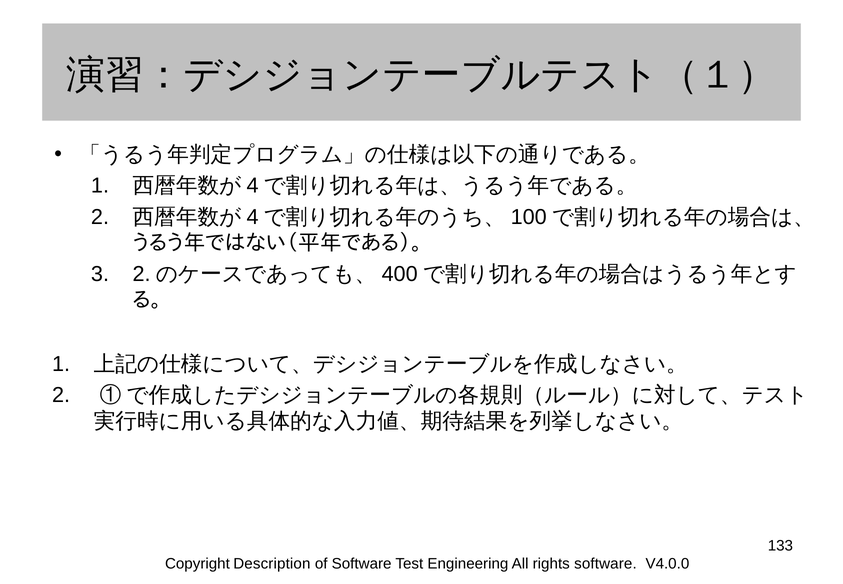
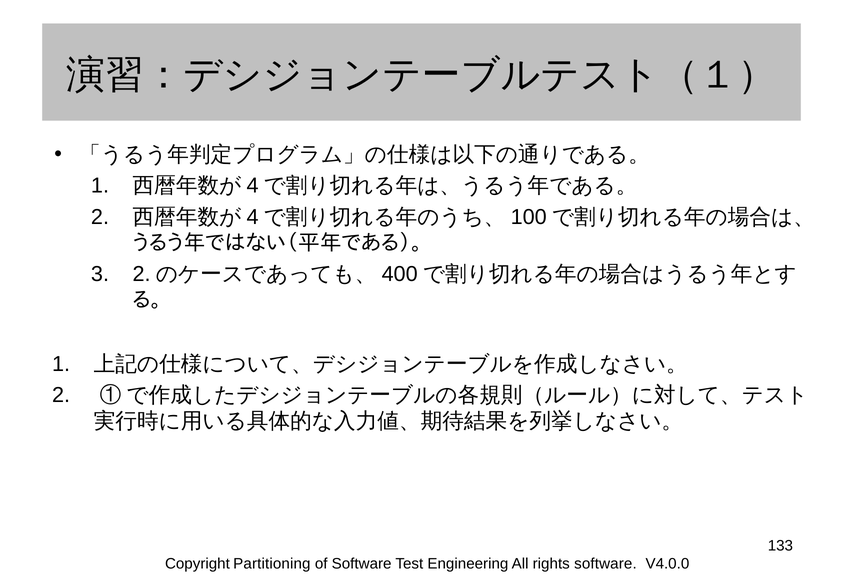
Description: Description -> Partitioning (272, 563)
